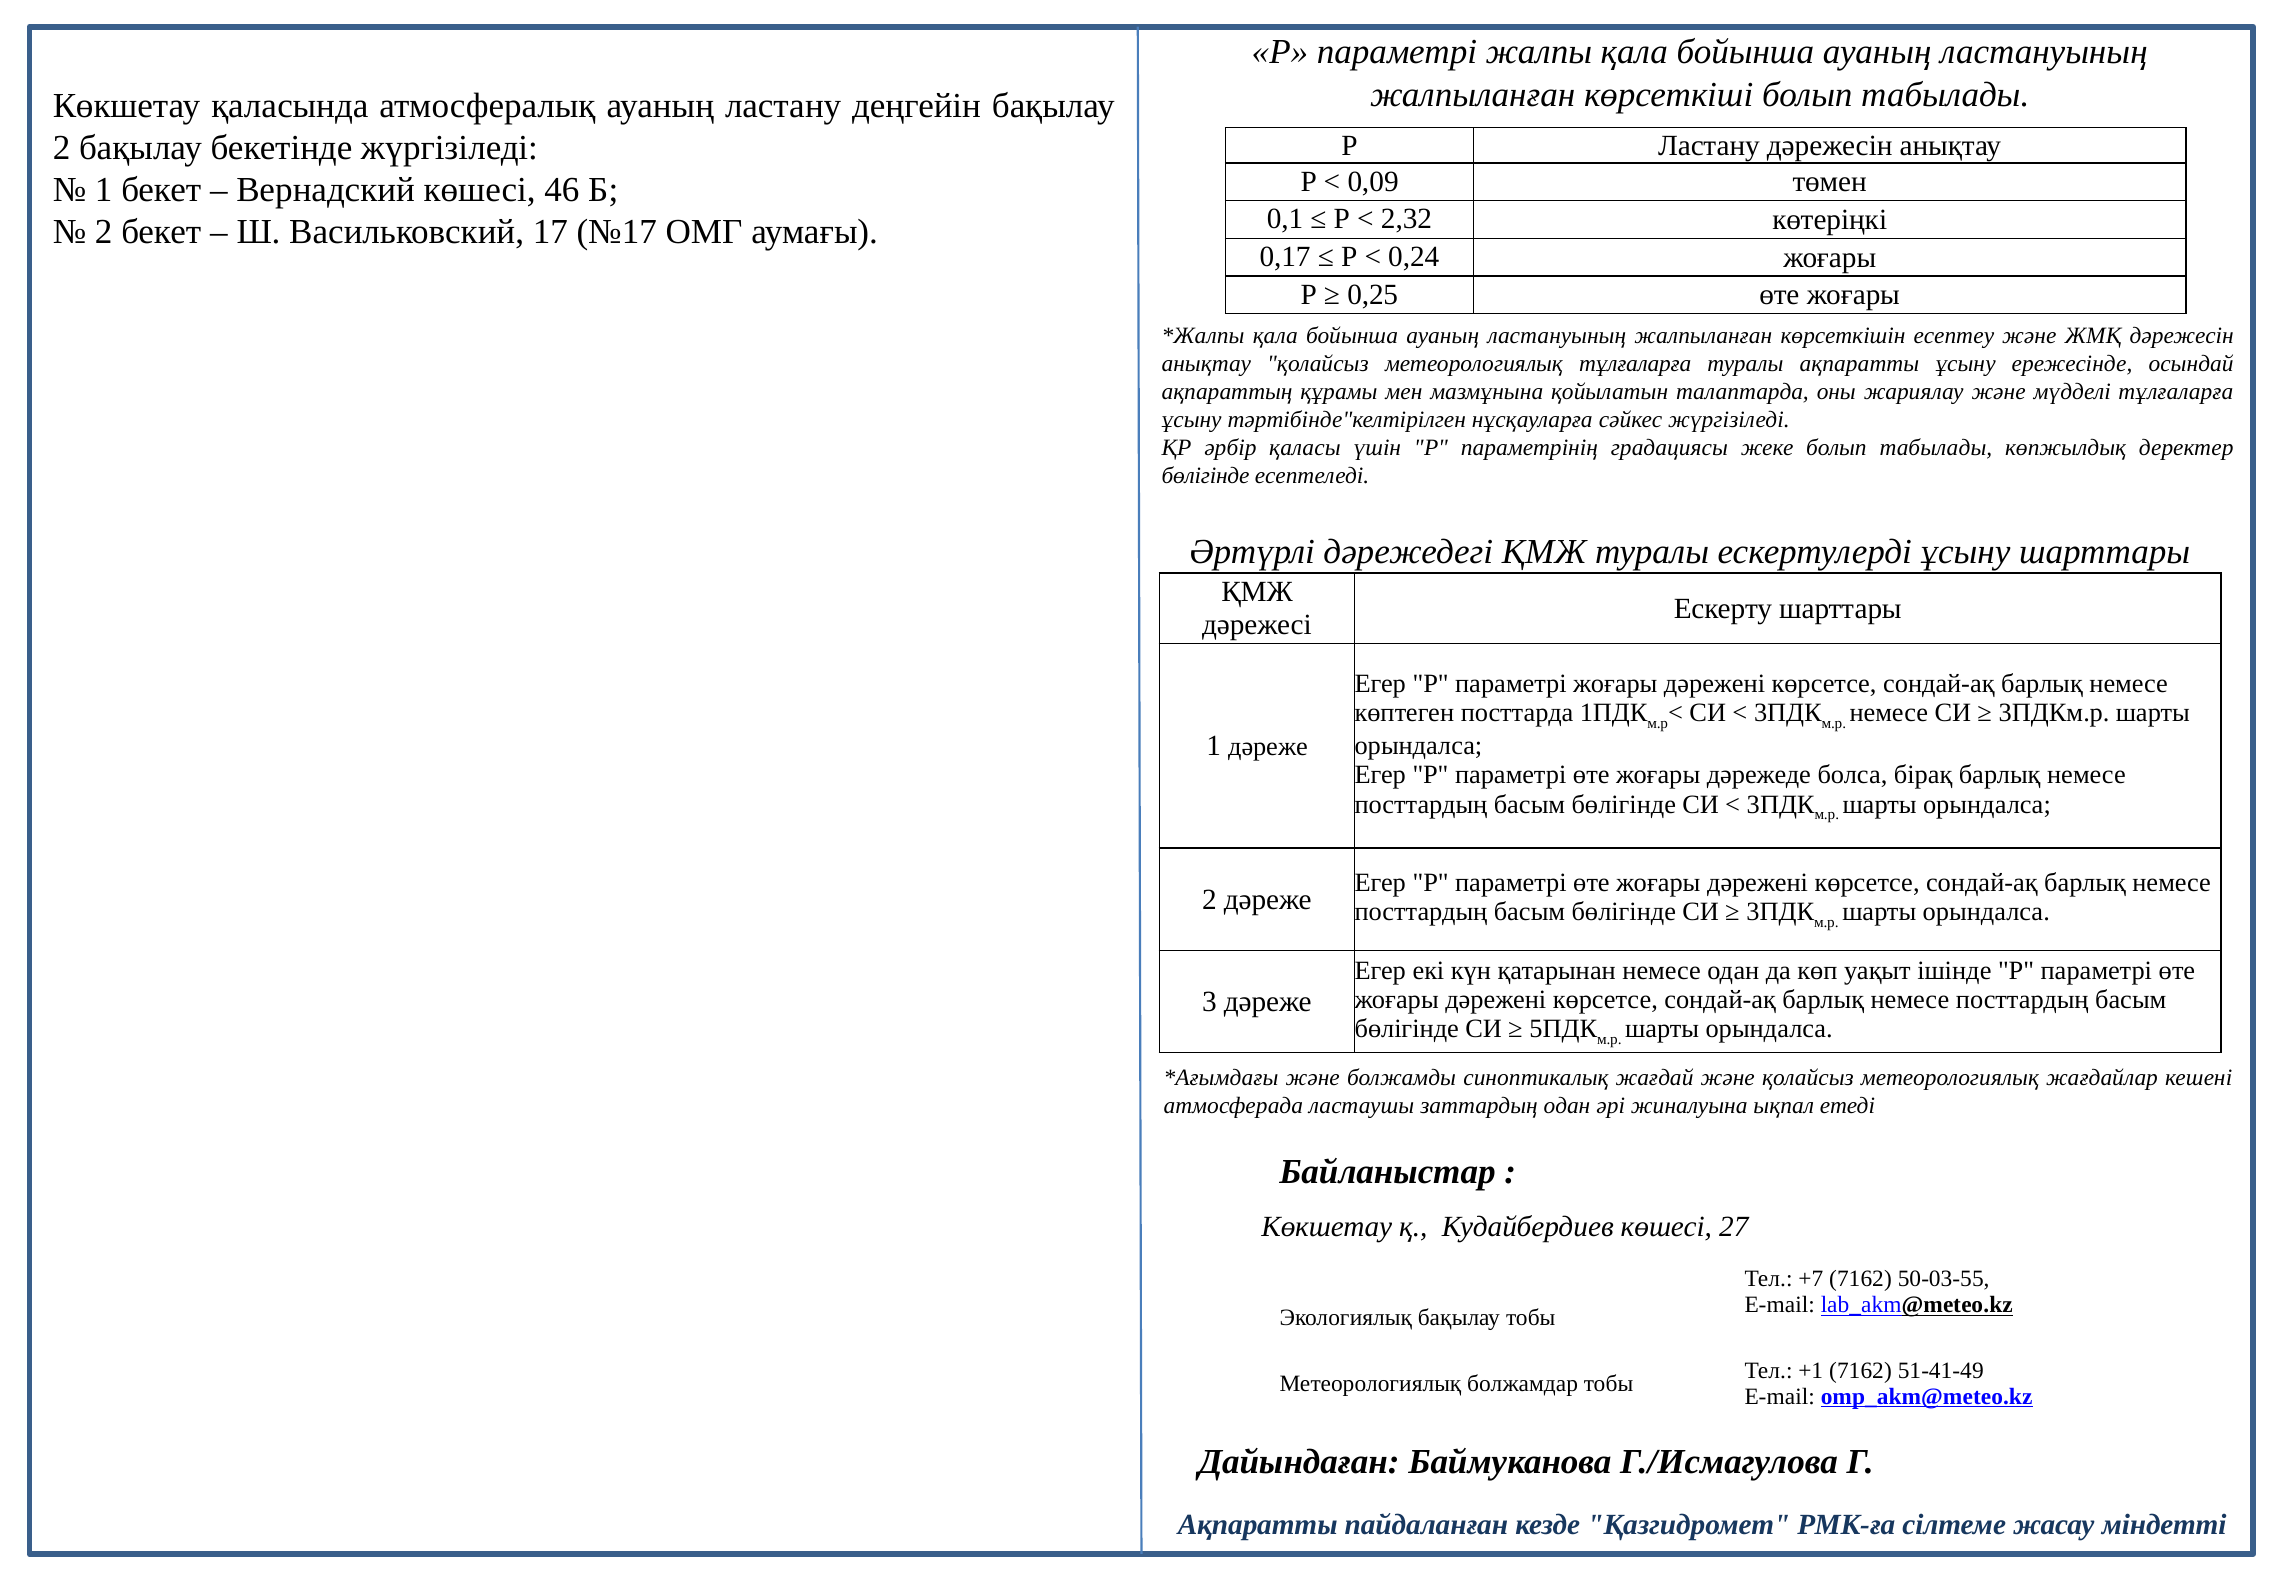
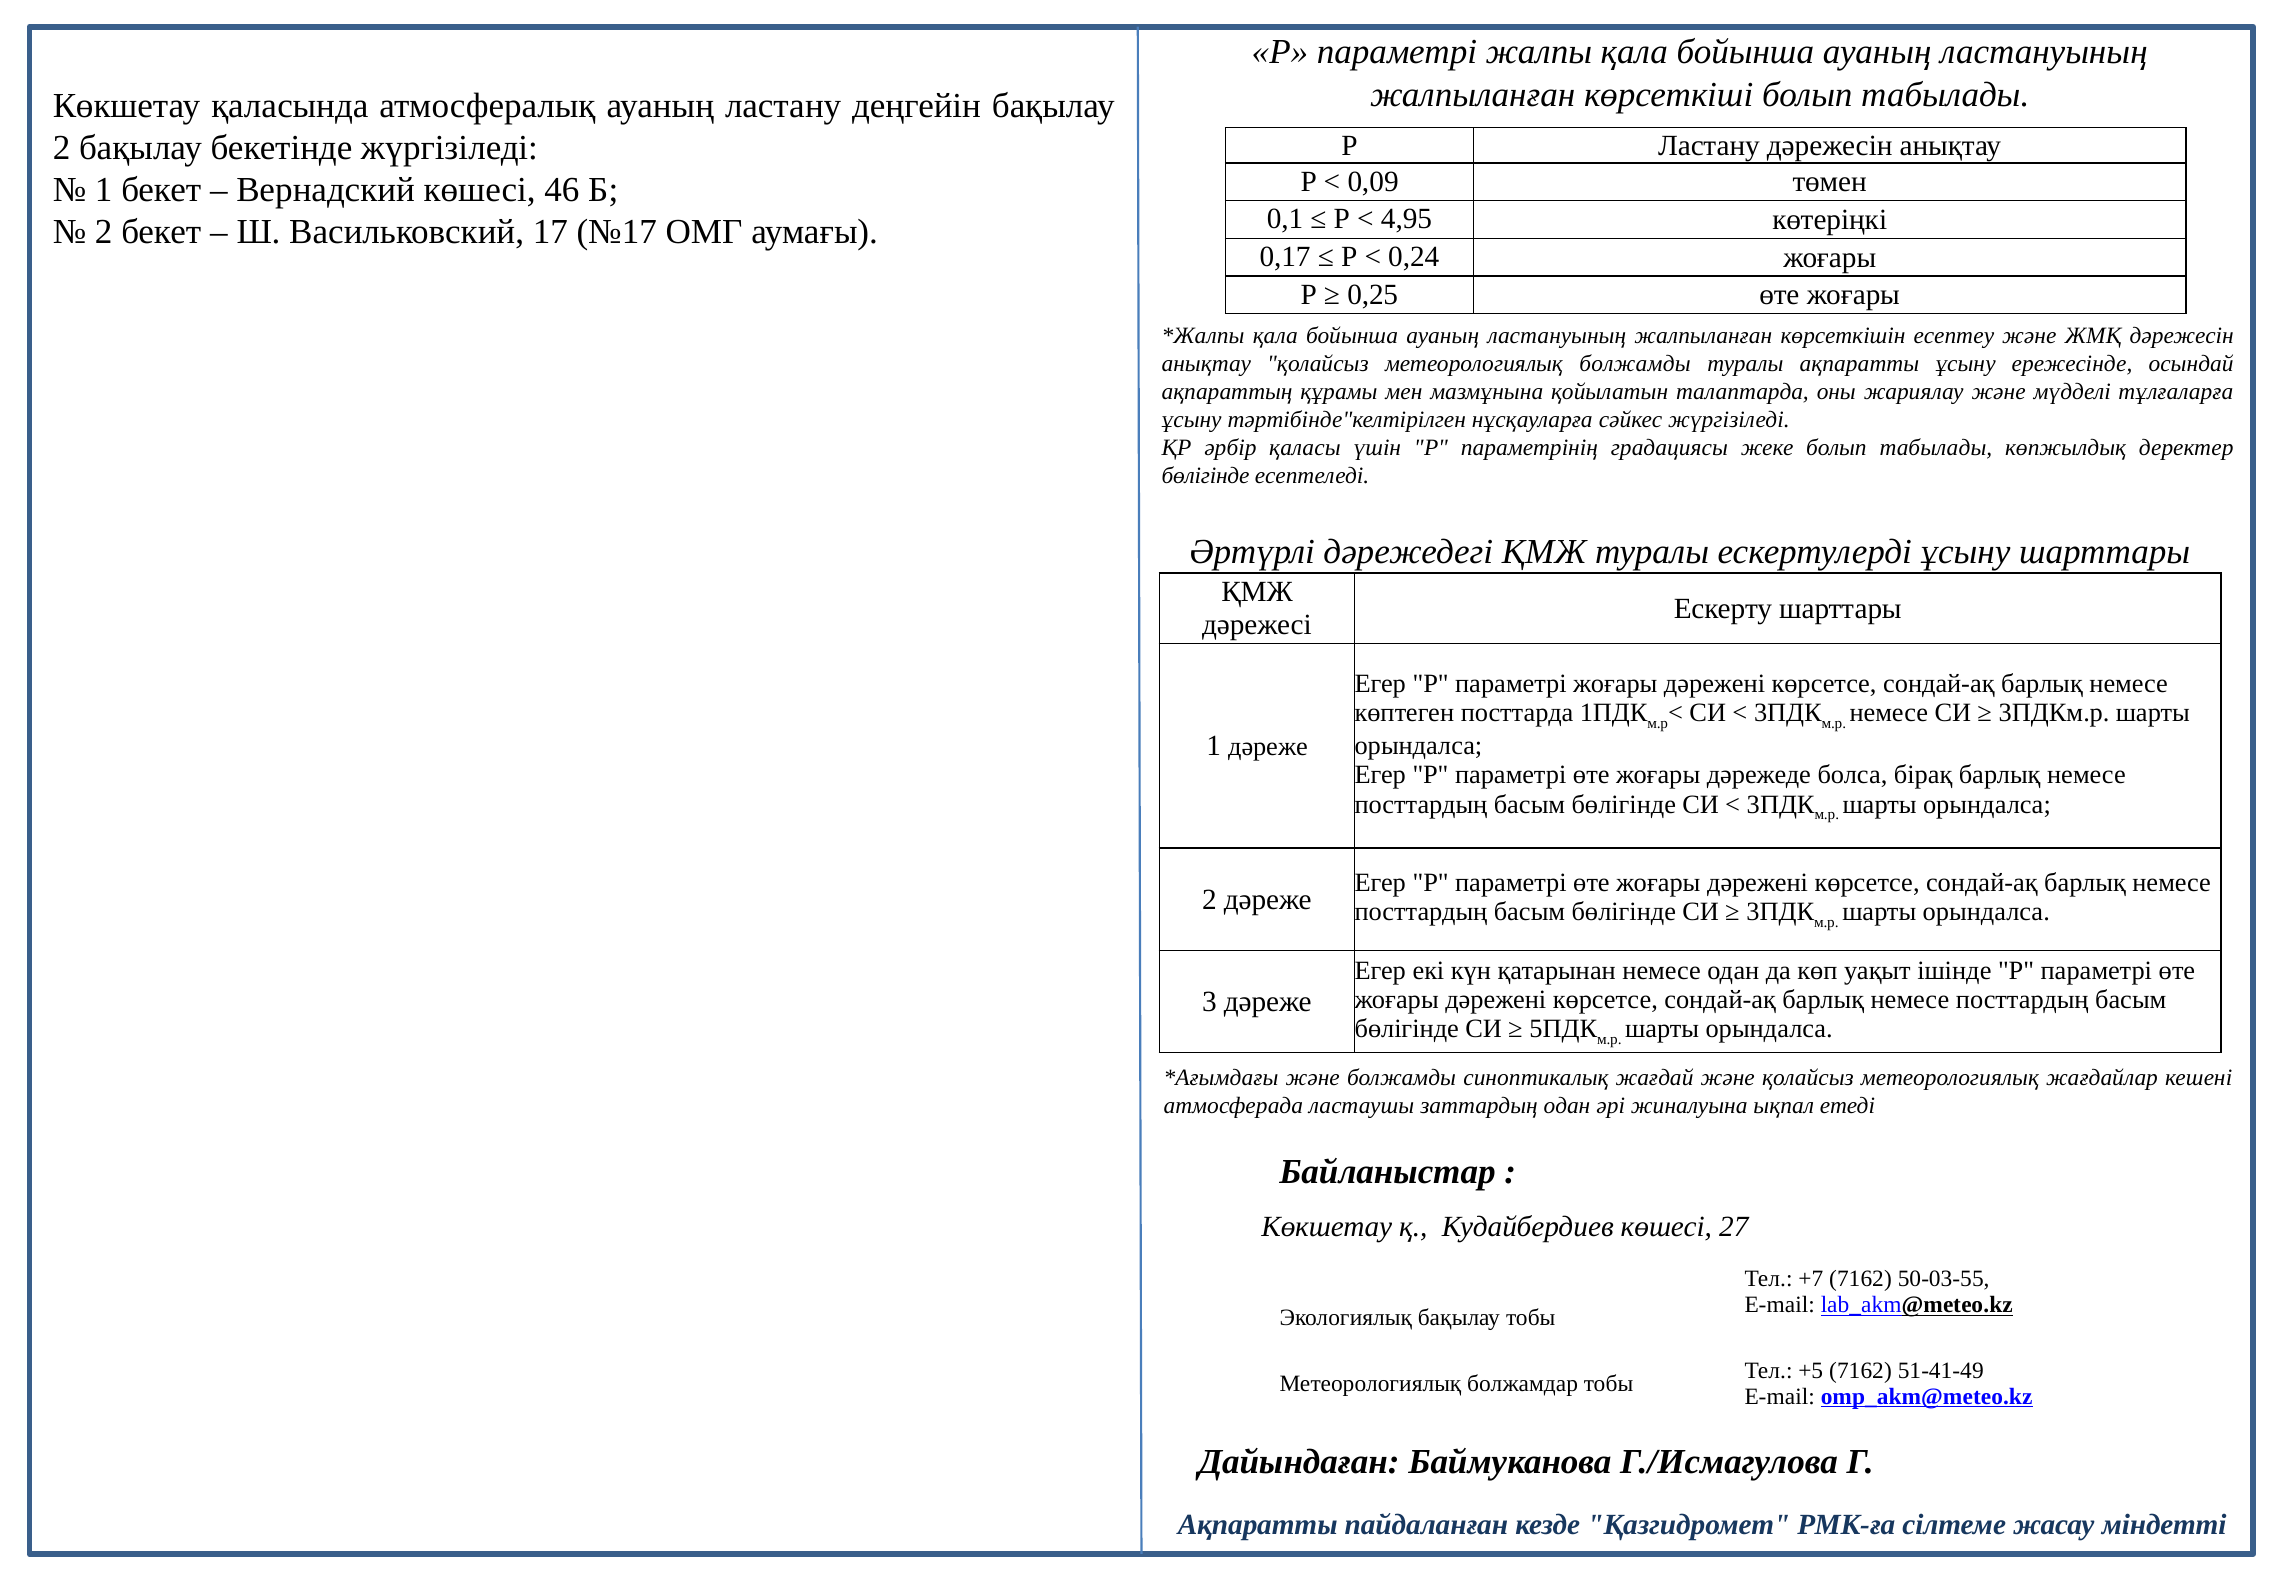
2,32: 2,32 -> 4,95 (1407, 219)
метеорологиялық тұлғаларға: тұлғаларға -> болжамды (1635, 364)
+1: +1 -> +5 (1811, 1370)
